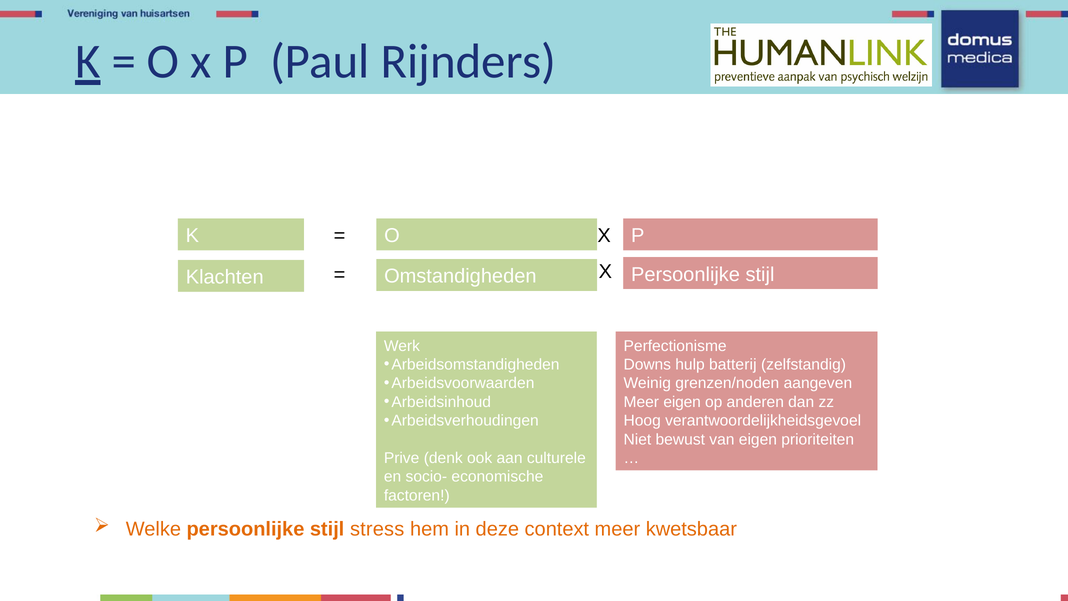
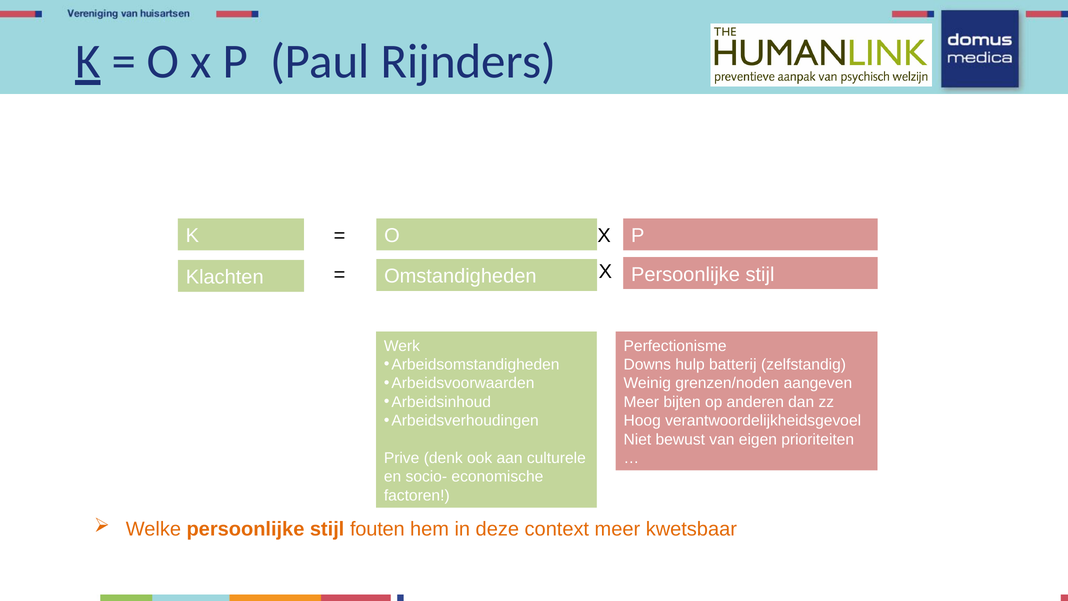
Meer eigen: eigen -> bijten (682, 402)
stress: stress -> fouten (377, 529)
